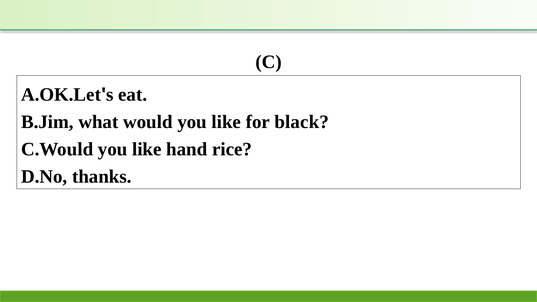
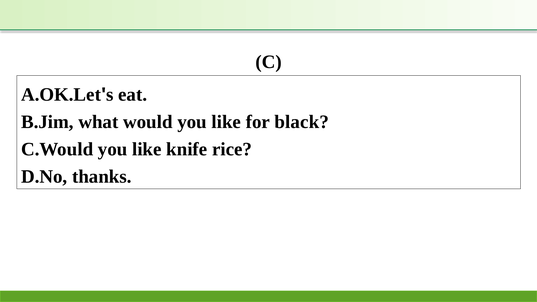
hand: hand -> knife (187, 149)
